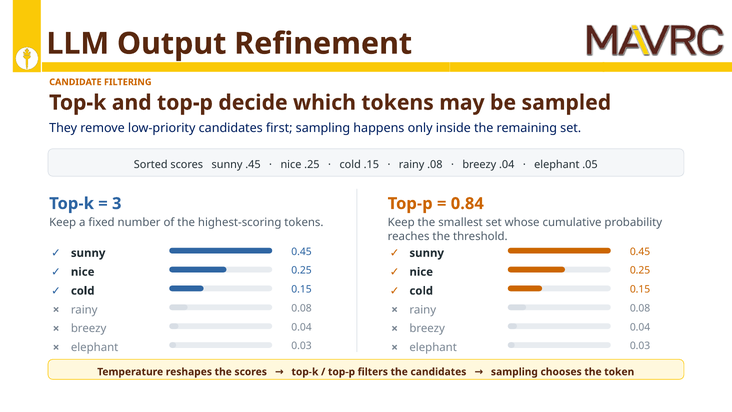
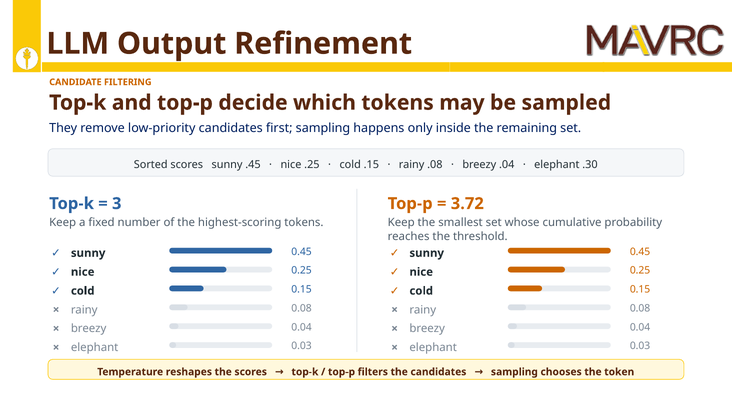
.05: .05 -> .30 (590, 164)
0.84: 0.84 -> 3.72 (467, 203)
